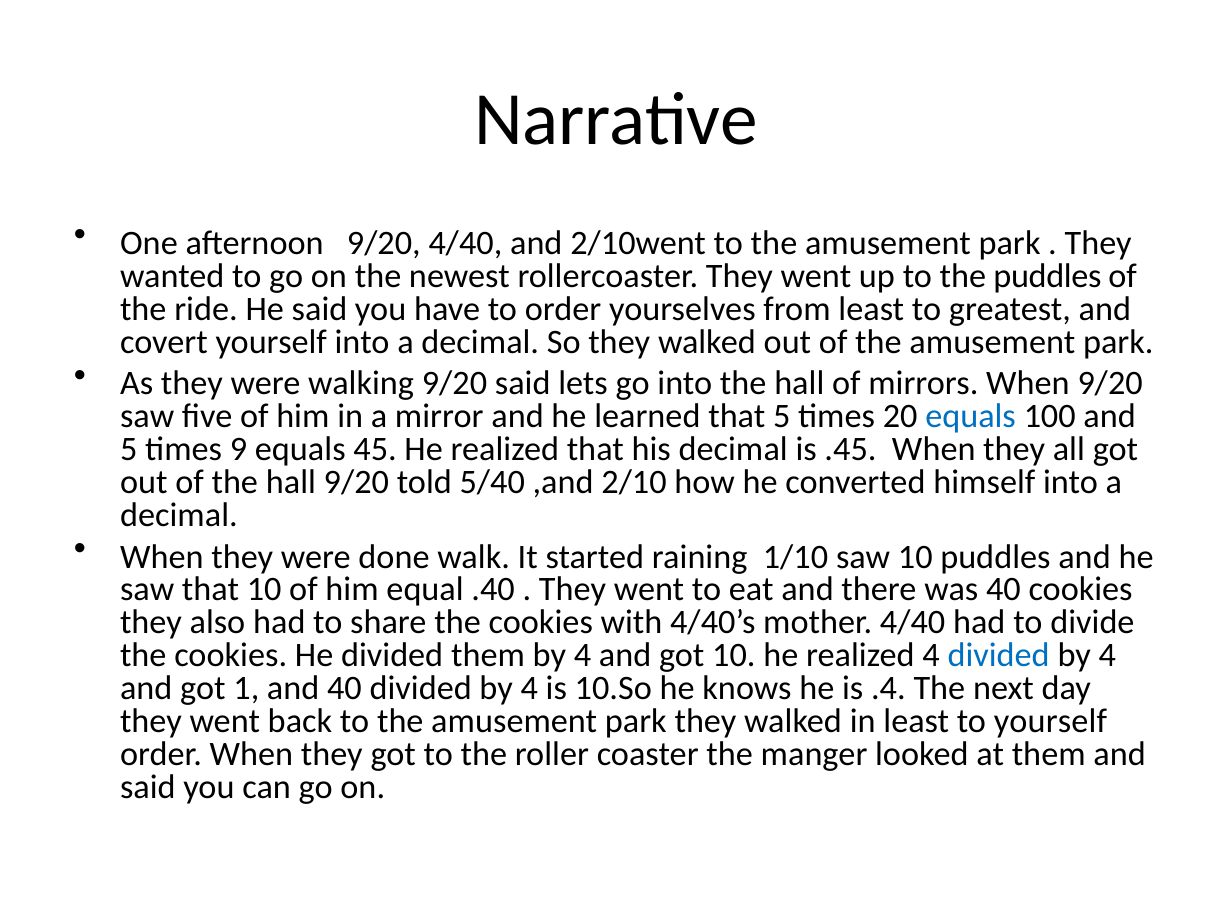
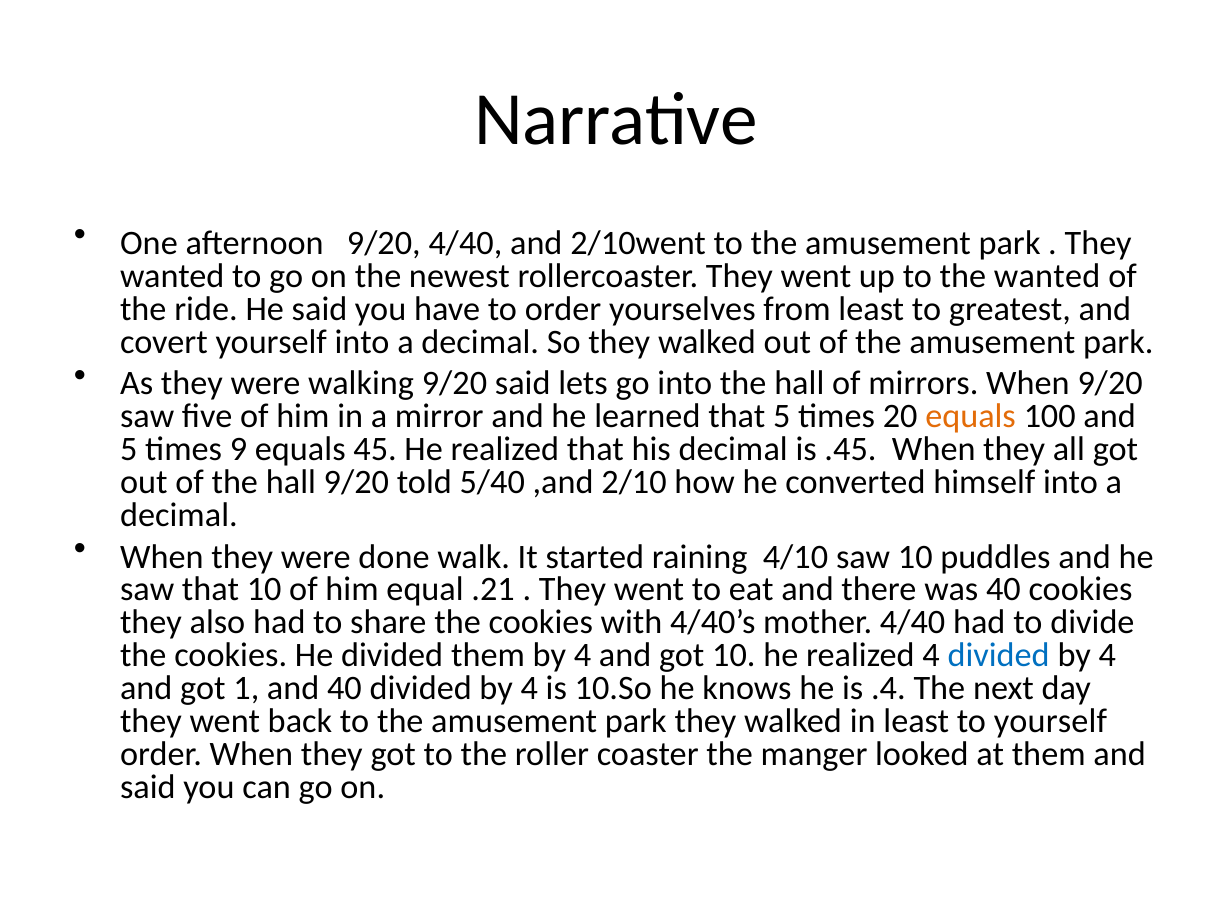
the puddles: puddles -> wanted (1047, 276)
equals colour: blue -> orange (971, 417)
1/10: 1/10 -> 4/10 (795, 557)
.40: .40 -> .21 (493, 590)
